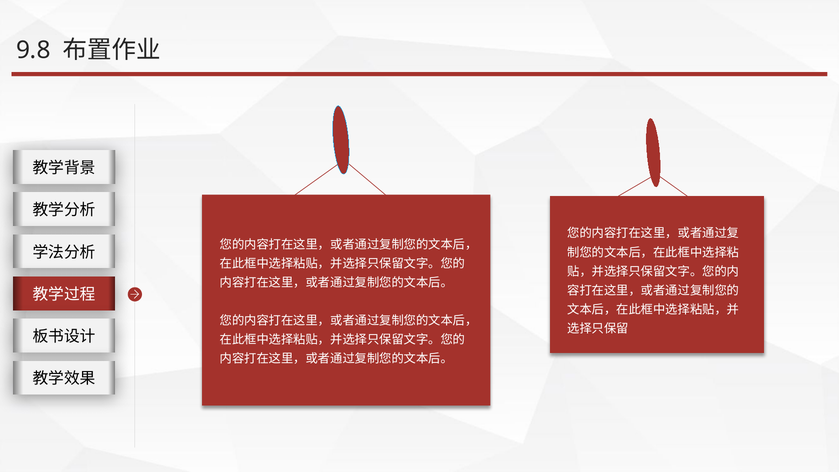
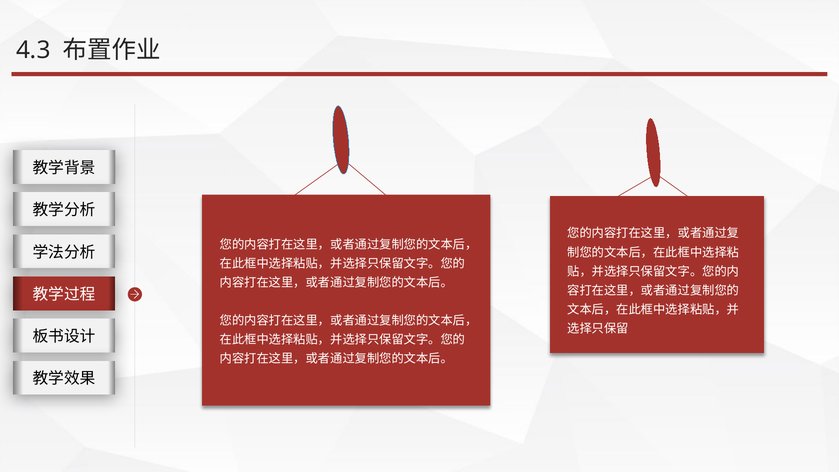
9.8: 9.8 -> 4.3 (33, 50)
